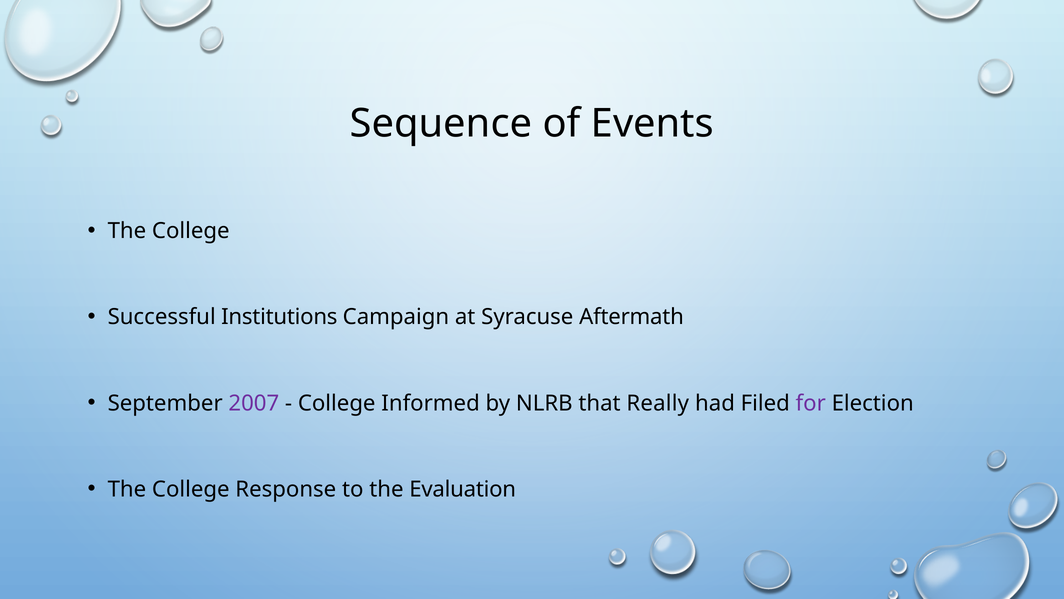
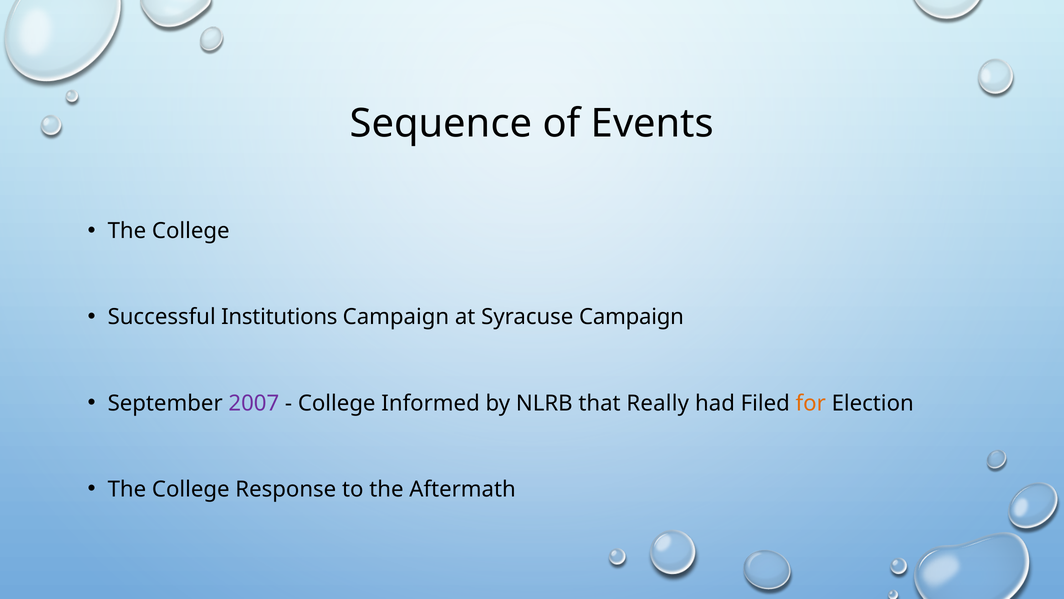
Syracuse Aftermath: Aftermath -> Campaign (632, 317)
for colour: purple -> orange (811, 403)
Evaluation: Evaluation -> Aftermath (463, 489)
